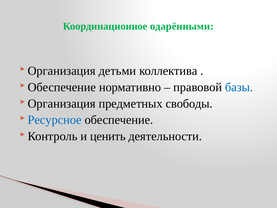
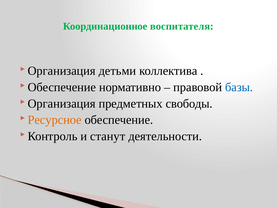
одарёнными: одарёнными -> воспитателя (182, 26)
Ресурсное colour: blue -> orange (55, 120)
ценить: ценить -> станут (108, 136)
